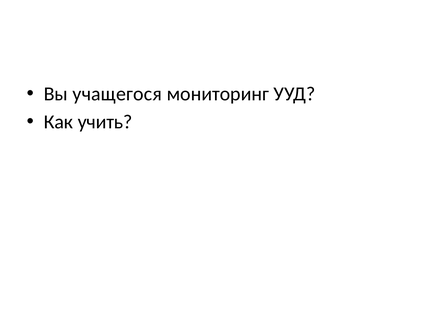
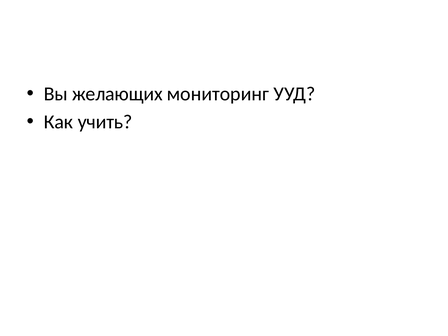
учащегося: учащегося -> желающих (117, 94)
